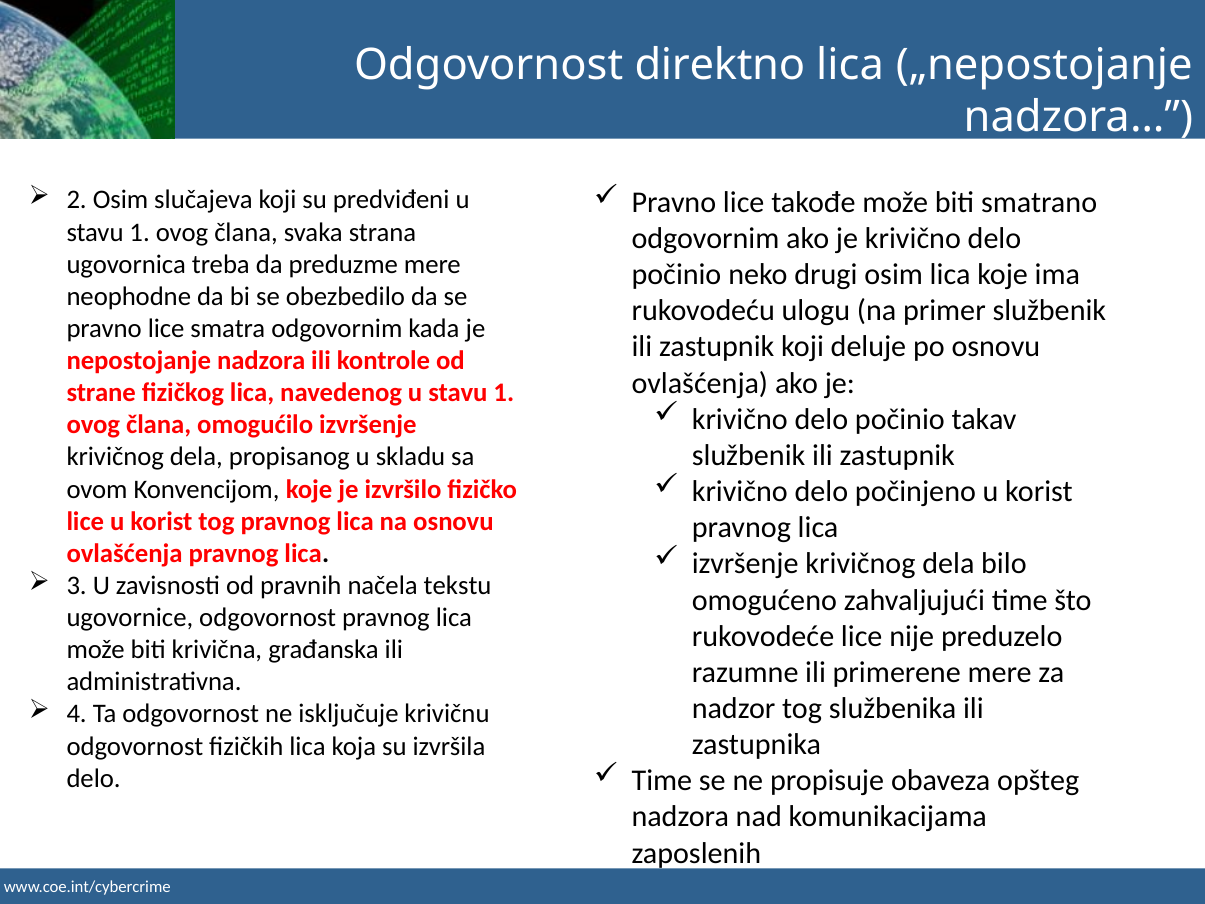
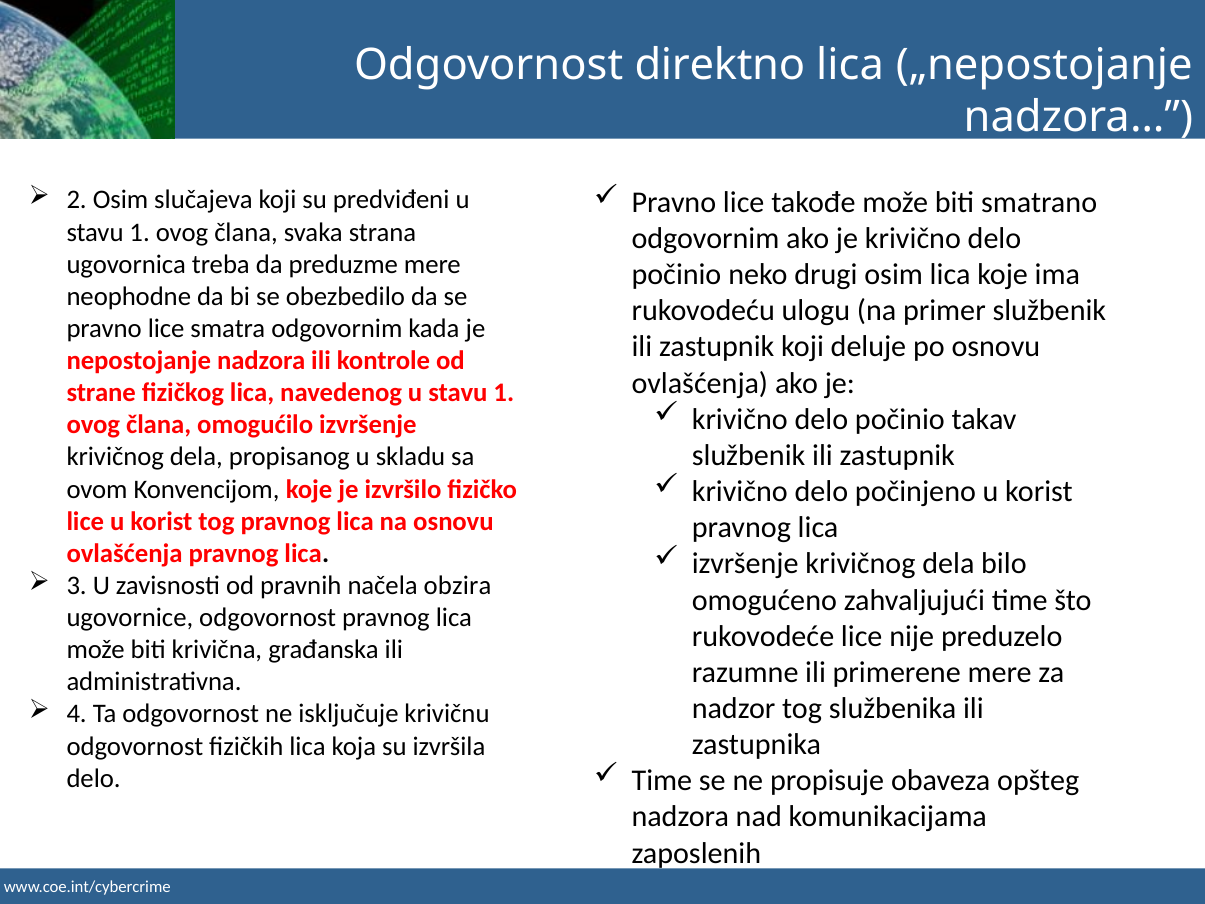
tekstu: tekstu -> obzira (458, 585)
